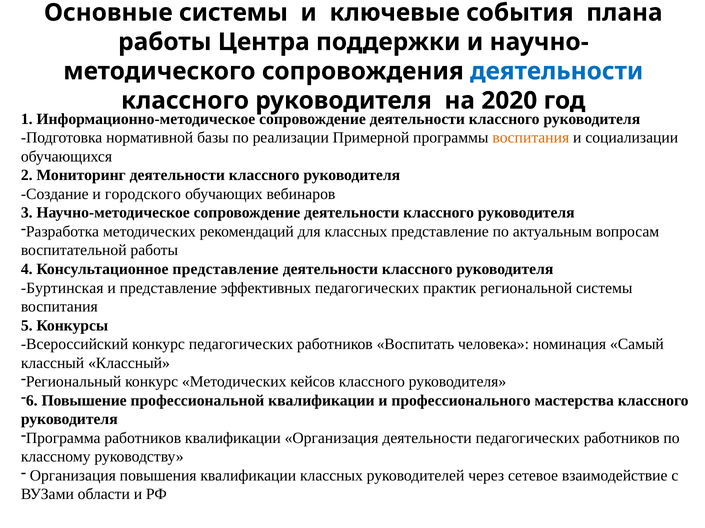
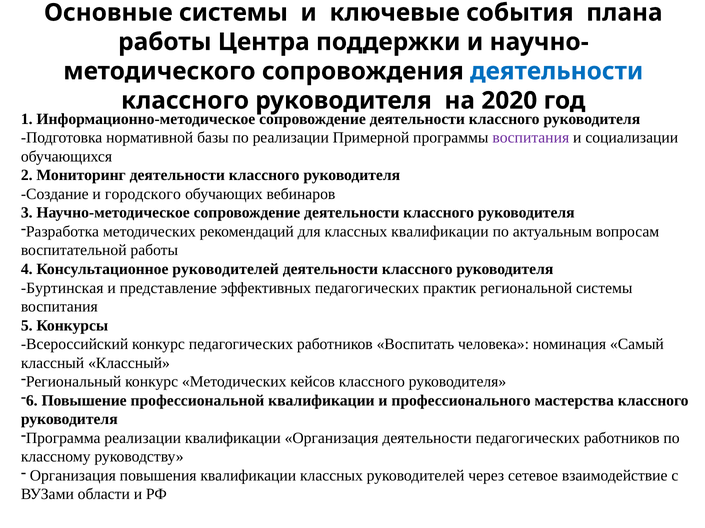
воспитания colour: orange -> purple (531, 138)
классных представление: представление -> квалификации (440, 232)
Консультационное представление: представление -> руководителей (226, 269)
Программа работников: работников -> реализации (143, 439)
